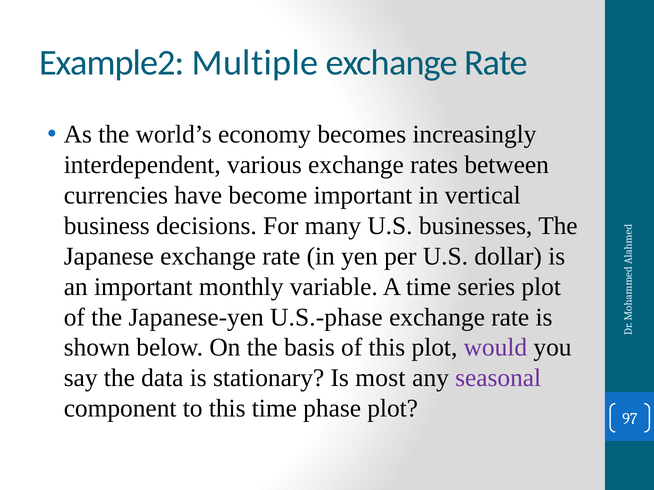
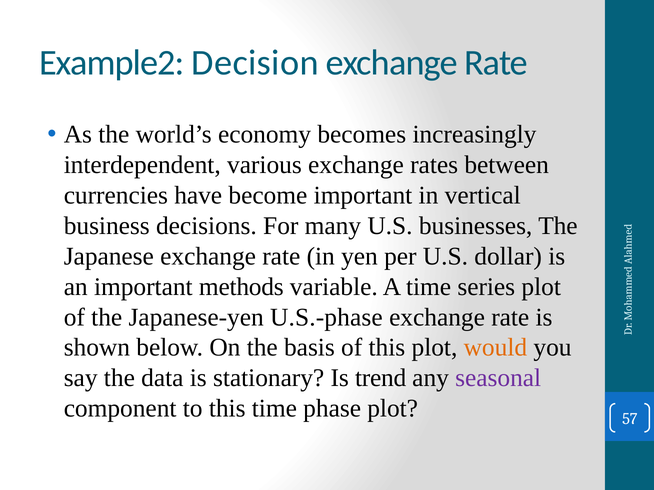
Multiple: Multiple -> Decision (255, 63)
monthly: monthly -> methods (241, 287)
would colour: purple -> orange (495, 348)
most: most -> trend (381, 378)
97: 97 -> 57 (630, 419)
